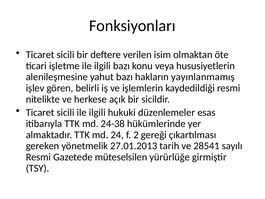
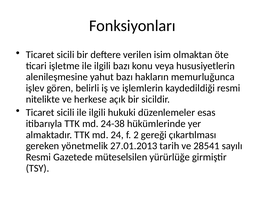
yayınlanmamış: yayınlanmamış -> memurluğunca (203, 77)
